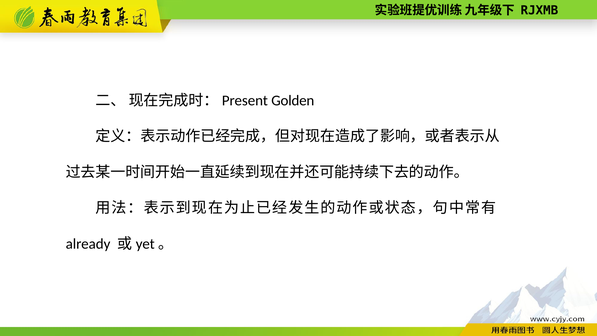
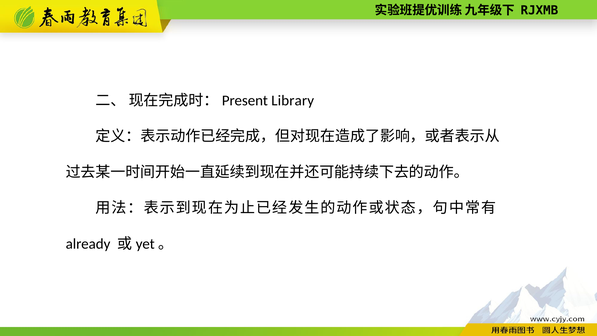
Golden: Golden -> Library (293, 100)
